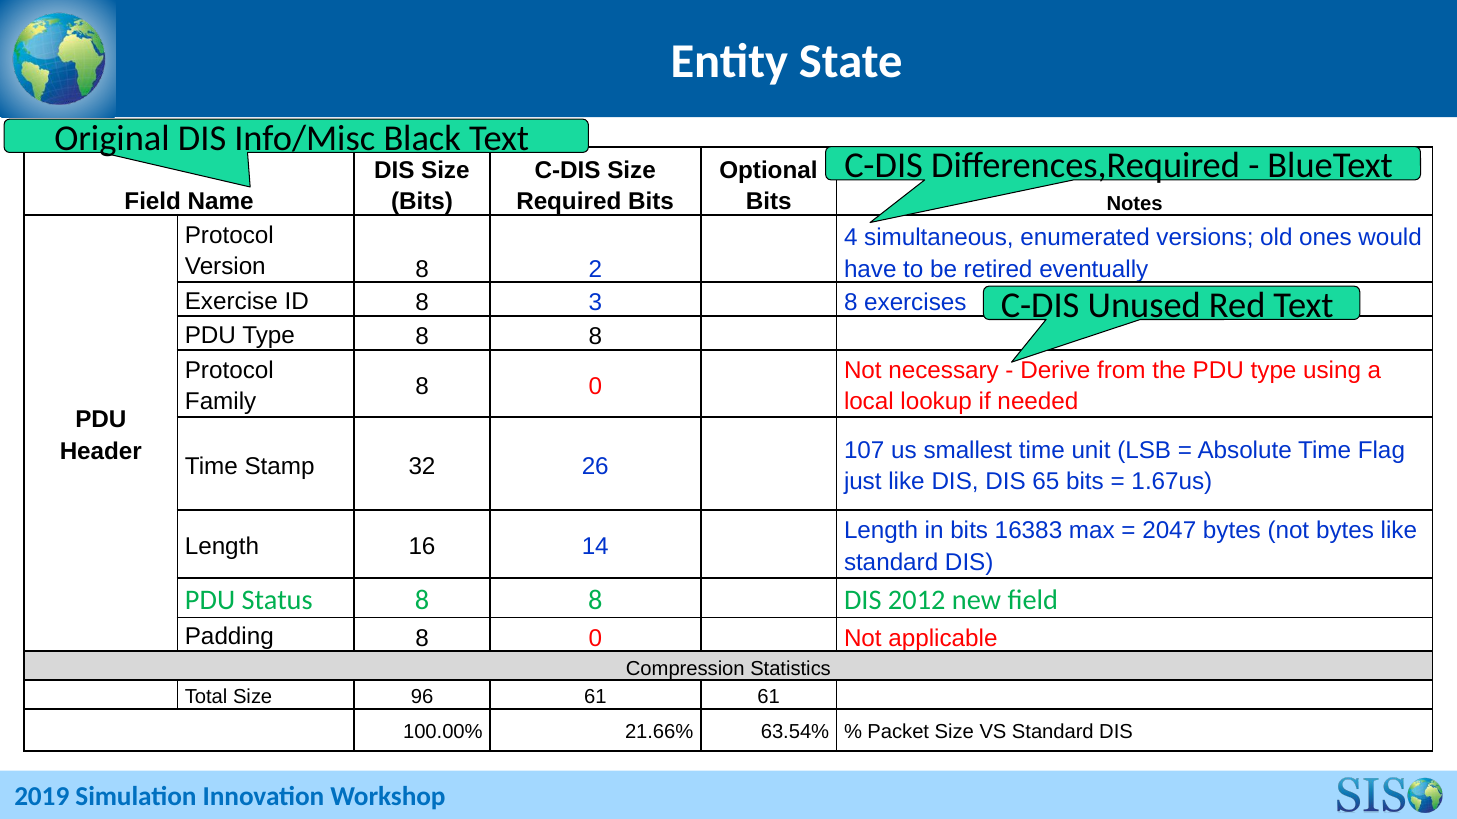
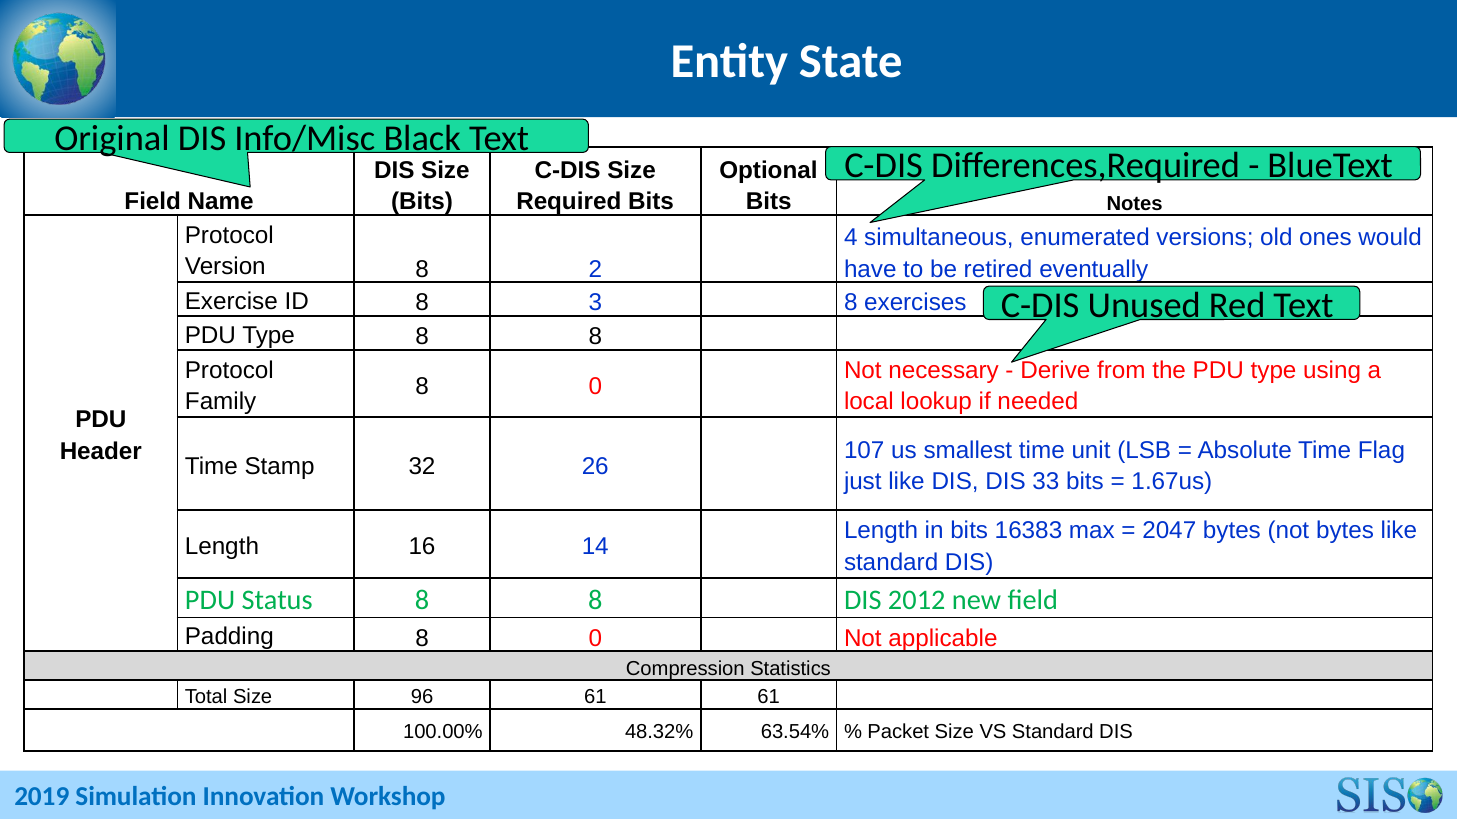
65: 65 -> 33 (1046, 482)
21.66%: 21.66% -> 48.32% (659, 733)
